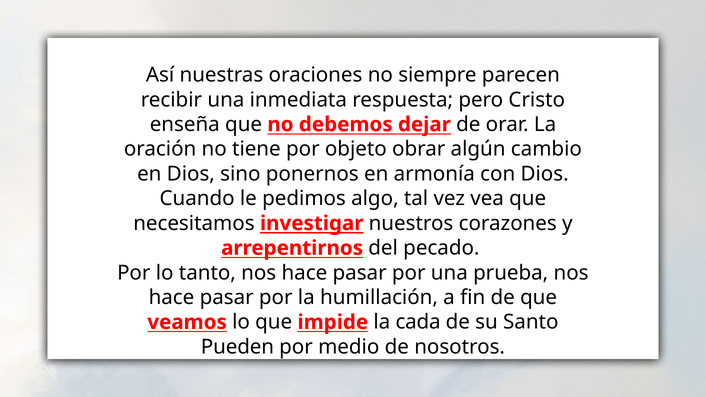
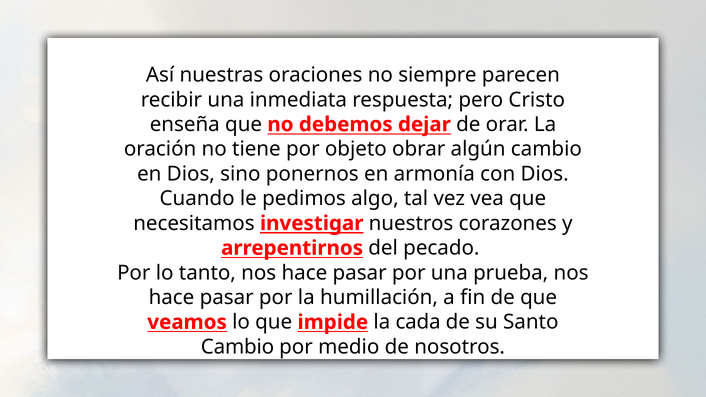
Pueden: Pueden -> Cambio (237, 347)
